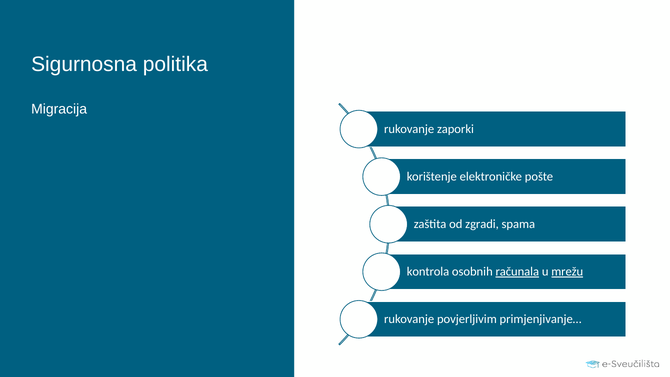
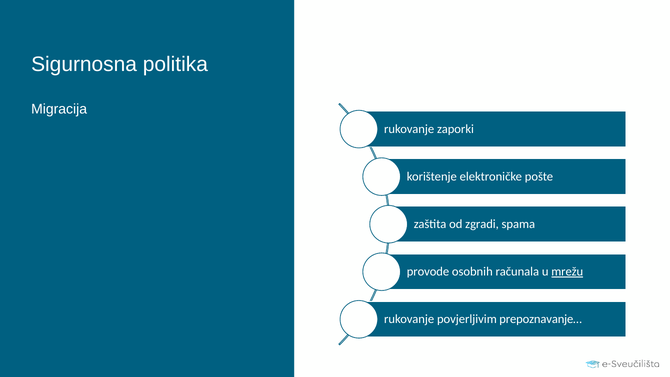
kontrola: kontrola -> provode (428, 272)
računala underline: present -> none (517, 272)
primjenjivanje…: primjenjivanje… -> prepoznavanje… (541, 319)
